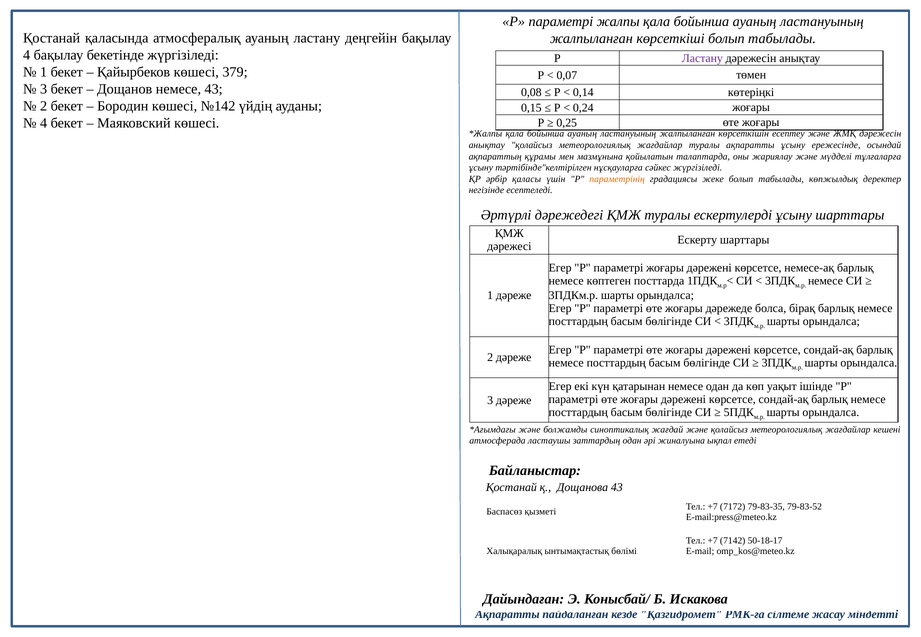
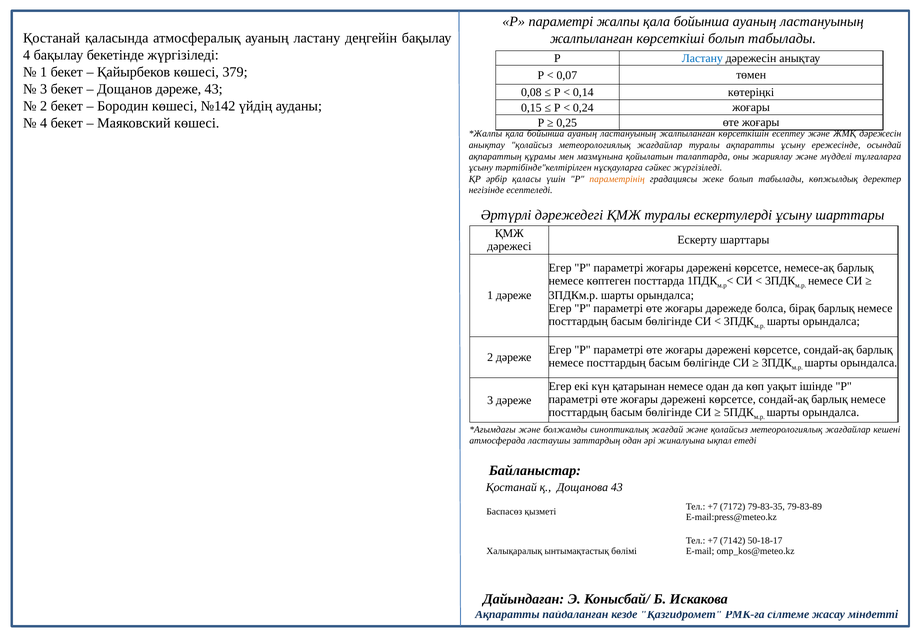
Ластану colour: purple -> blue (702, 58)
Дощанов немесе: немесе -> дәреже (179, 89)
79-83-52: 79-83-52 -> 79-83-89 (805, 507)
